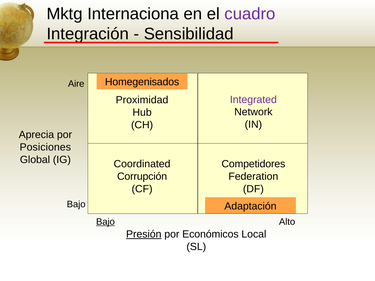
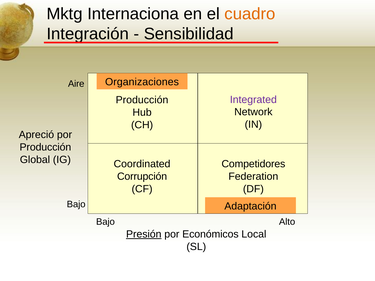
cuadro colour: purple -> orange (250, 14)
Homegenisados: Homegenisados -> Organizaciones (142, 82)
Proximidad: Proximidad -> Producción (142, 100)
Aprecia: Aprecia -> Apreció (36, 135)
Posiciones: Posiciones -> Producción (45, 147)
Bajo underline: present -> none (105, 222)
